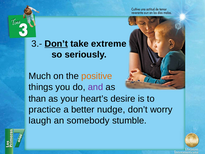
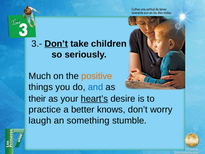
extreme: extreme -> children (109, 44)
and colour: purple -> blue (95, 87)
than: than -> their (37, 99)
heart’s underline: none -> present (94, 99)
nudge: nudge -> knows (111, 109)
somebody: somebody -> something (88, 120)
